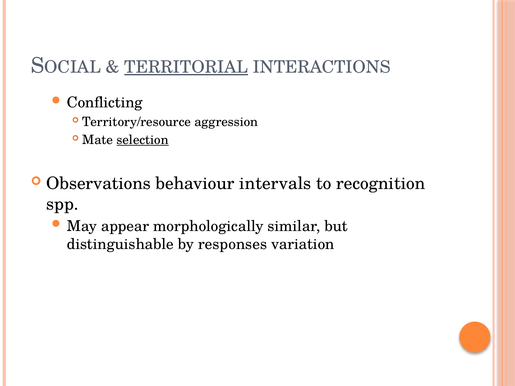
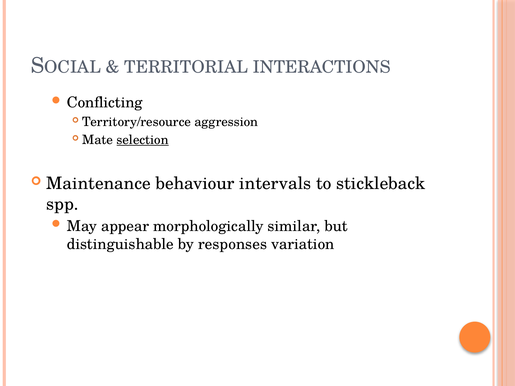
TERRITORIAL underline: present -> none (186, 67)
Observations: Observations -> Maintenance (99, 184)
recognition: recognition -> stickleback (381, 184)
